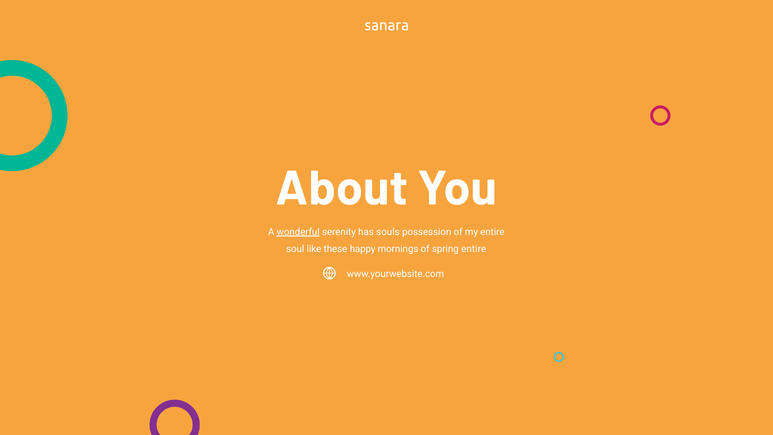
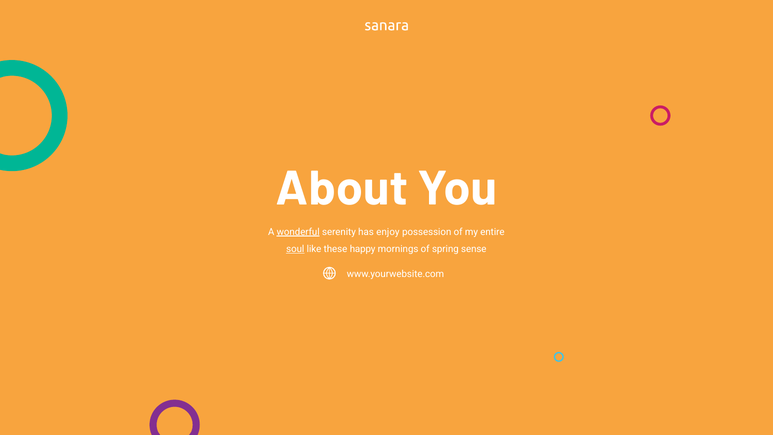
souls: souls -> enjoy (388, 232)
soul underline: none -> present (295, 249)
spring entire: entire -> sense (474, 249)
